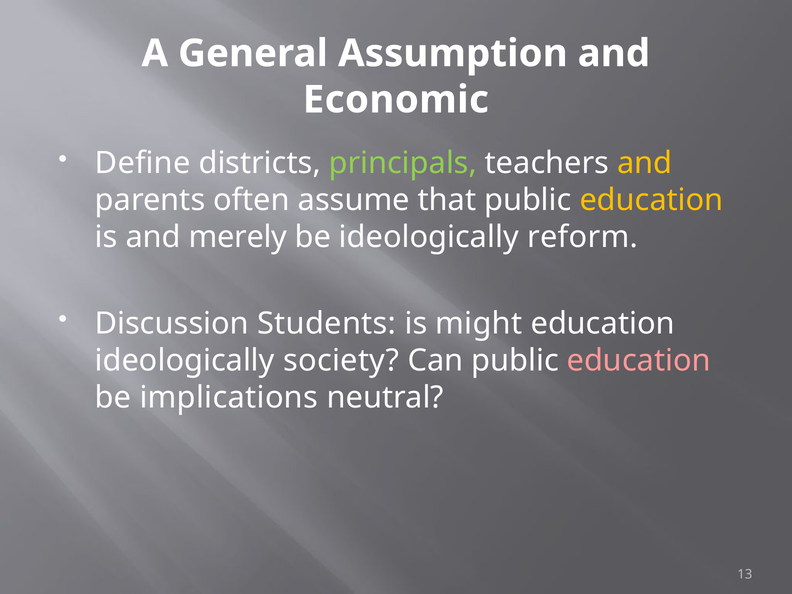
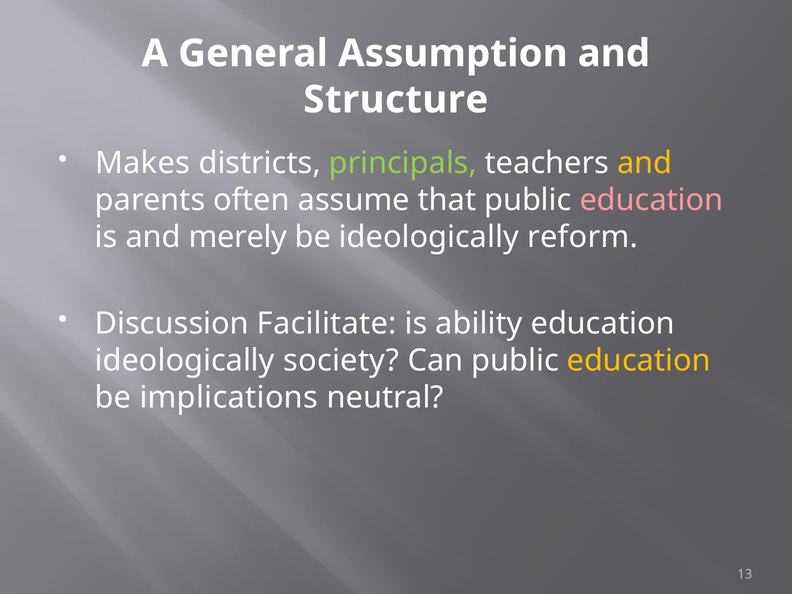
Economic: Economic -> Structure (396, 100)
Define: Define -> Makes (143, 163)
education colour: yellow -> pink (652, 200)
Students: Students -> Facilitate (327, 323)
might: might -> ability (479, 323)
education colour: pink -> yellow (639, 360)
